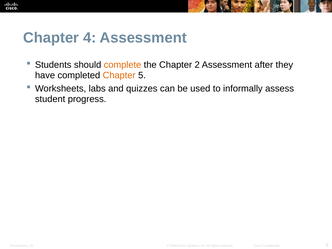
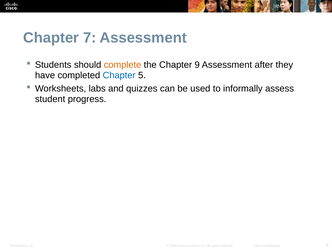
4: 4 -> 7 (90, 38)
2: 2 -> 9 (197, 65)
Chapter colour: orange -> blue (119, 75)
